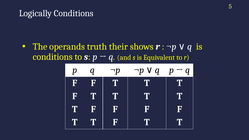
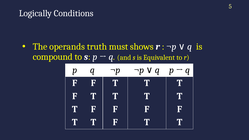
their: their -> must (118, 47)
conditions: conditions -> compound (53, 57)
